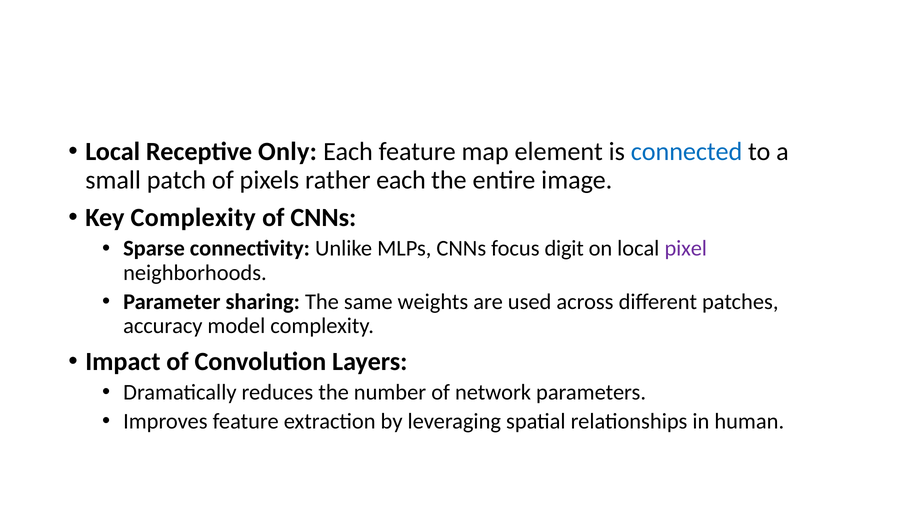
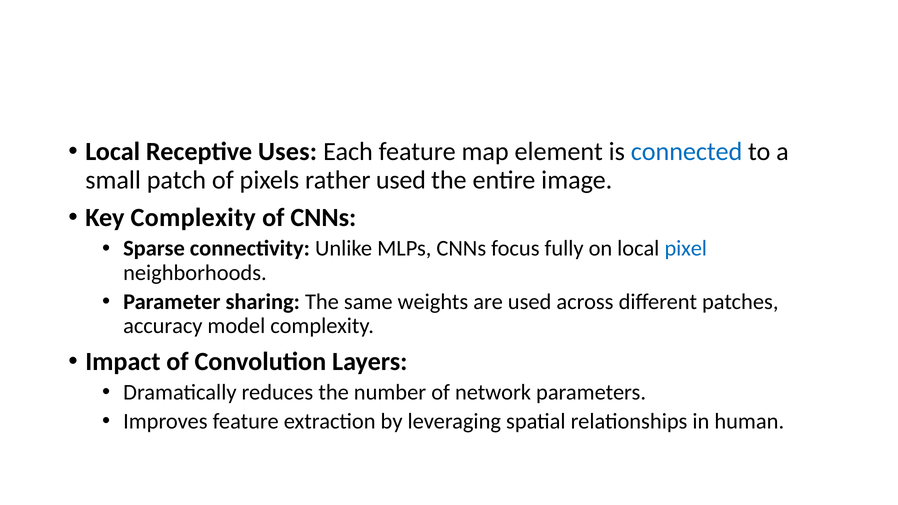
Only: Only -> Uses (287, 152)
rather each: each -> used (401, 180)
digit: digit -> fully (564, 249)
pixel colour: purple -> blue (686, 249)
